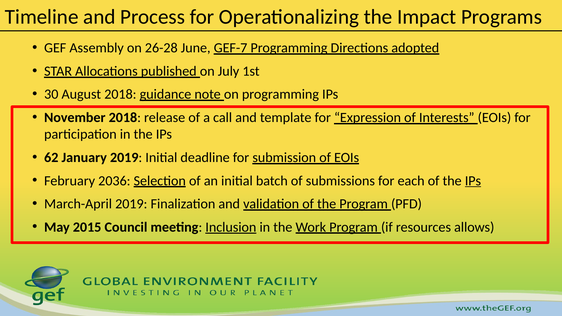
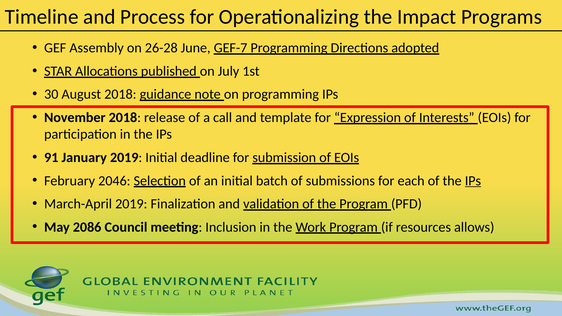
62: 62 -> 91 (51, 158)
2036: 2036 -> 2046 (114, 181)
2015: 2015 -> 2086 (87, 227)
Inclusion underline: present -> none (231, 227)
